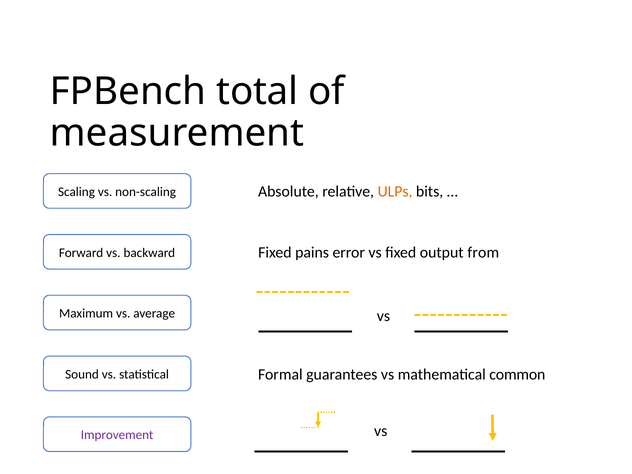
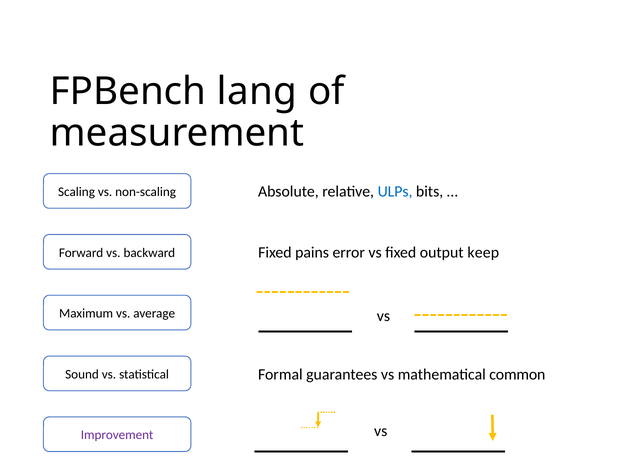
total: total -> lang (257, 91)
ULPs colour: orange -> blue (395, 192)
from: from -> keep (483, 253)
